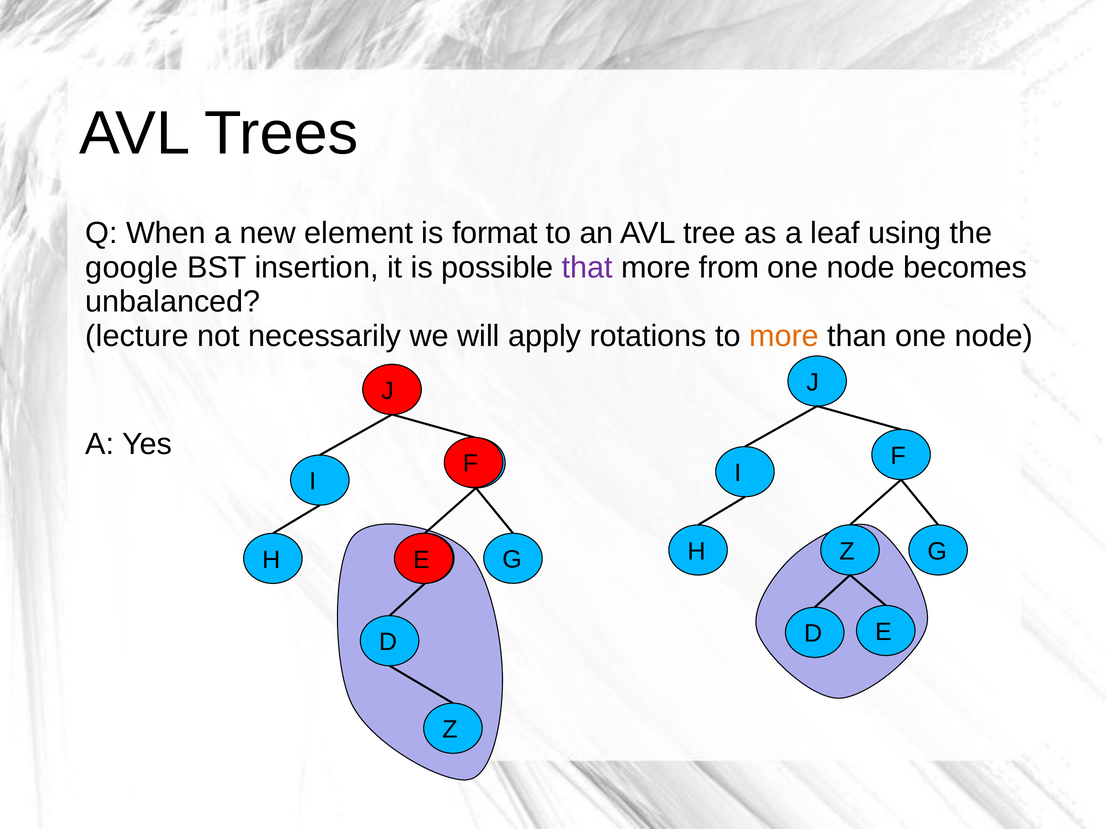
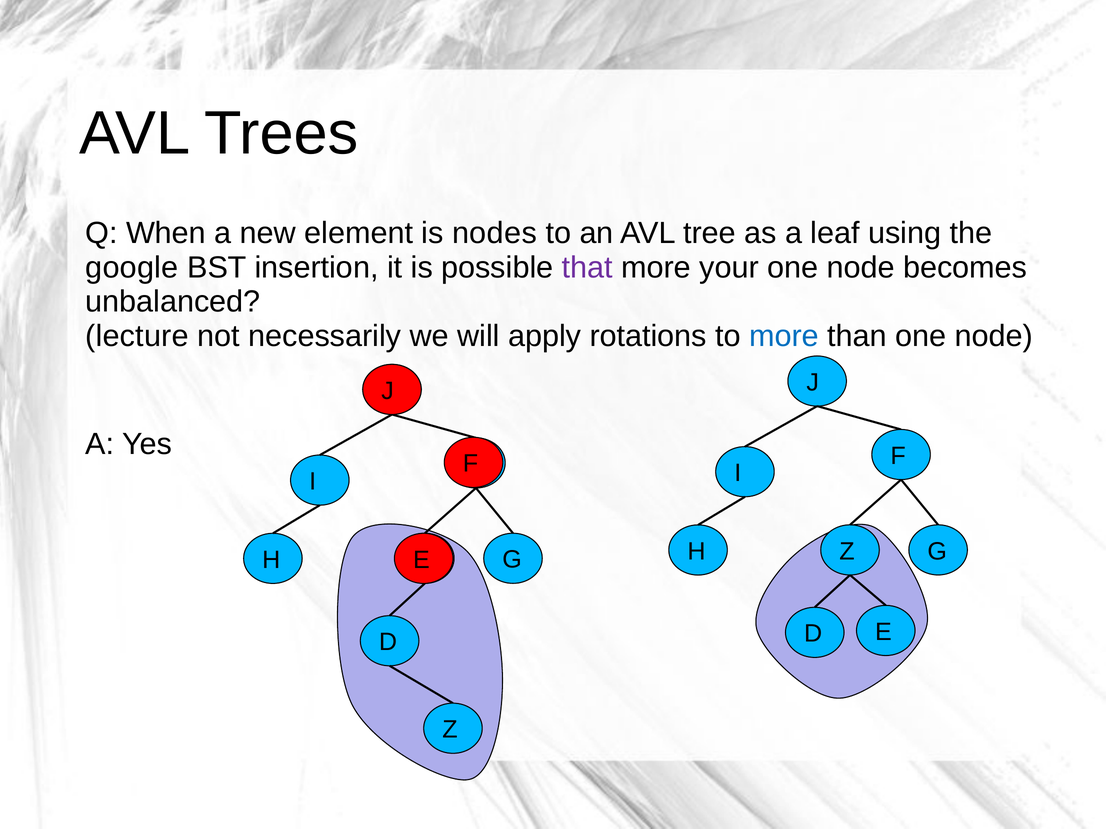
format: format -> nodes (494, 233)
from: from -> your (729, 268)
more colour: orange -> blue (784, 336)
